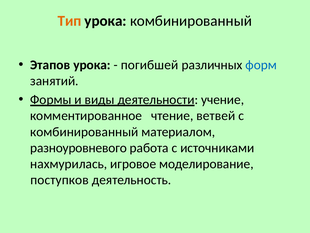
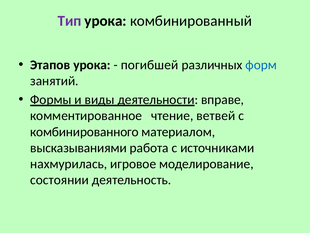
Тип colour: orange -> purple (70, 21)
учение: учение -> вправе (223, 100)
комбинированный: комбинированный -> комбинированного (84, 132)
разноуровневого: разноуровневого -> высказываниями (78, 148)
поступков: поступков -> состоянии (60, 180)
